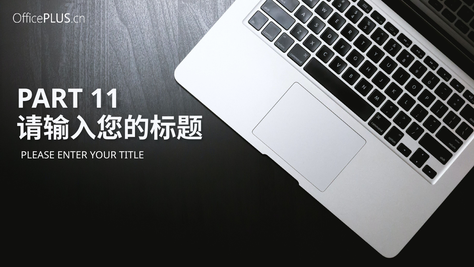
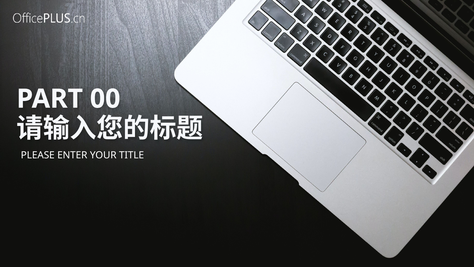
11: 11 -> 00 (105, 99)
